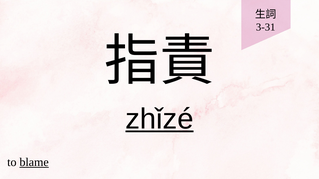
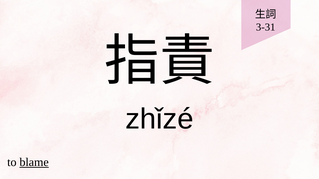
zhǐzé underline: present -> none (159, 119)
